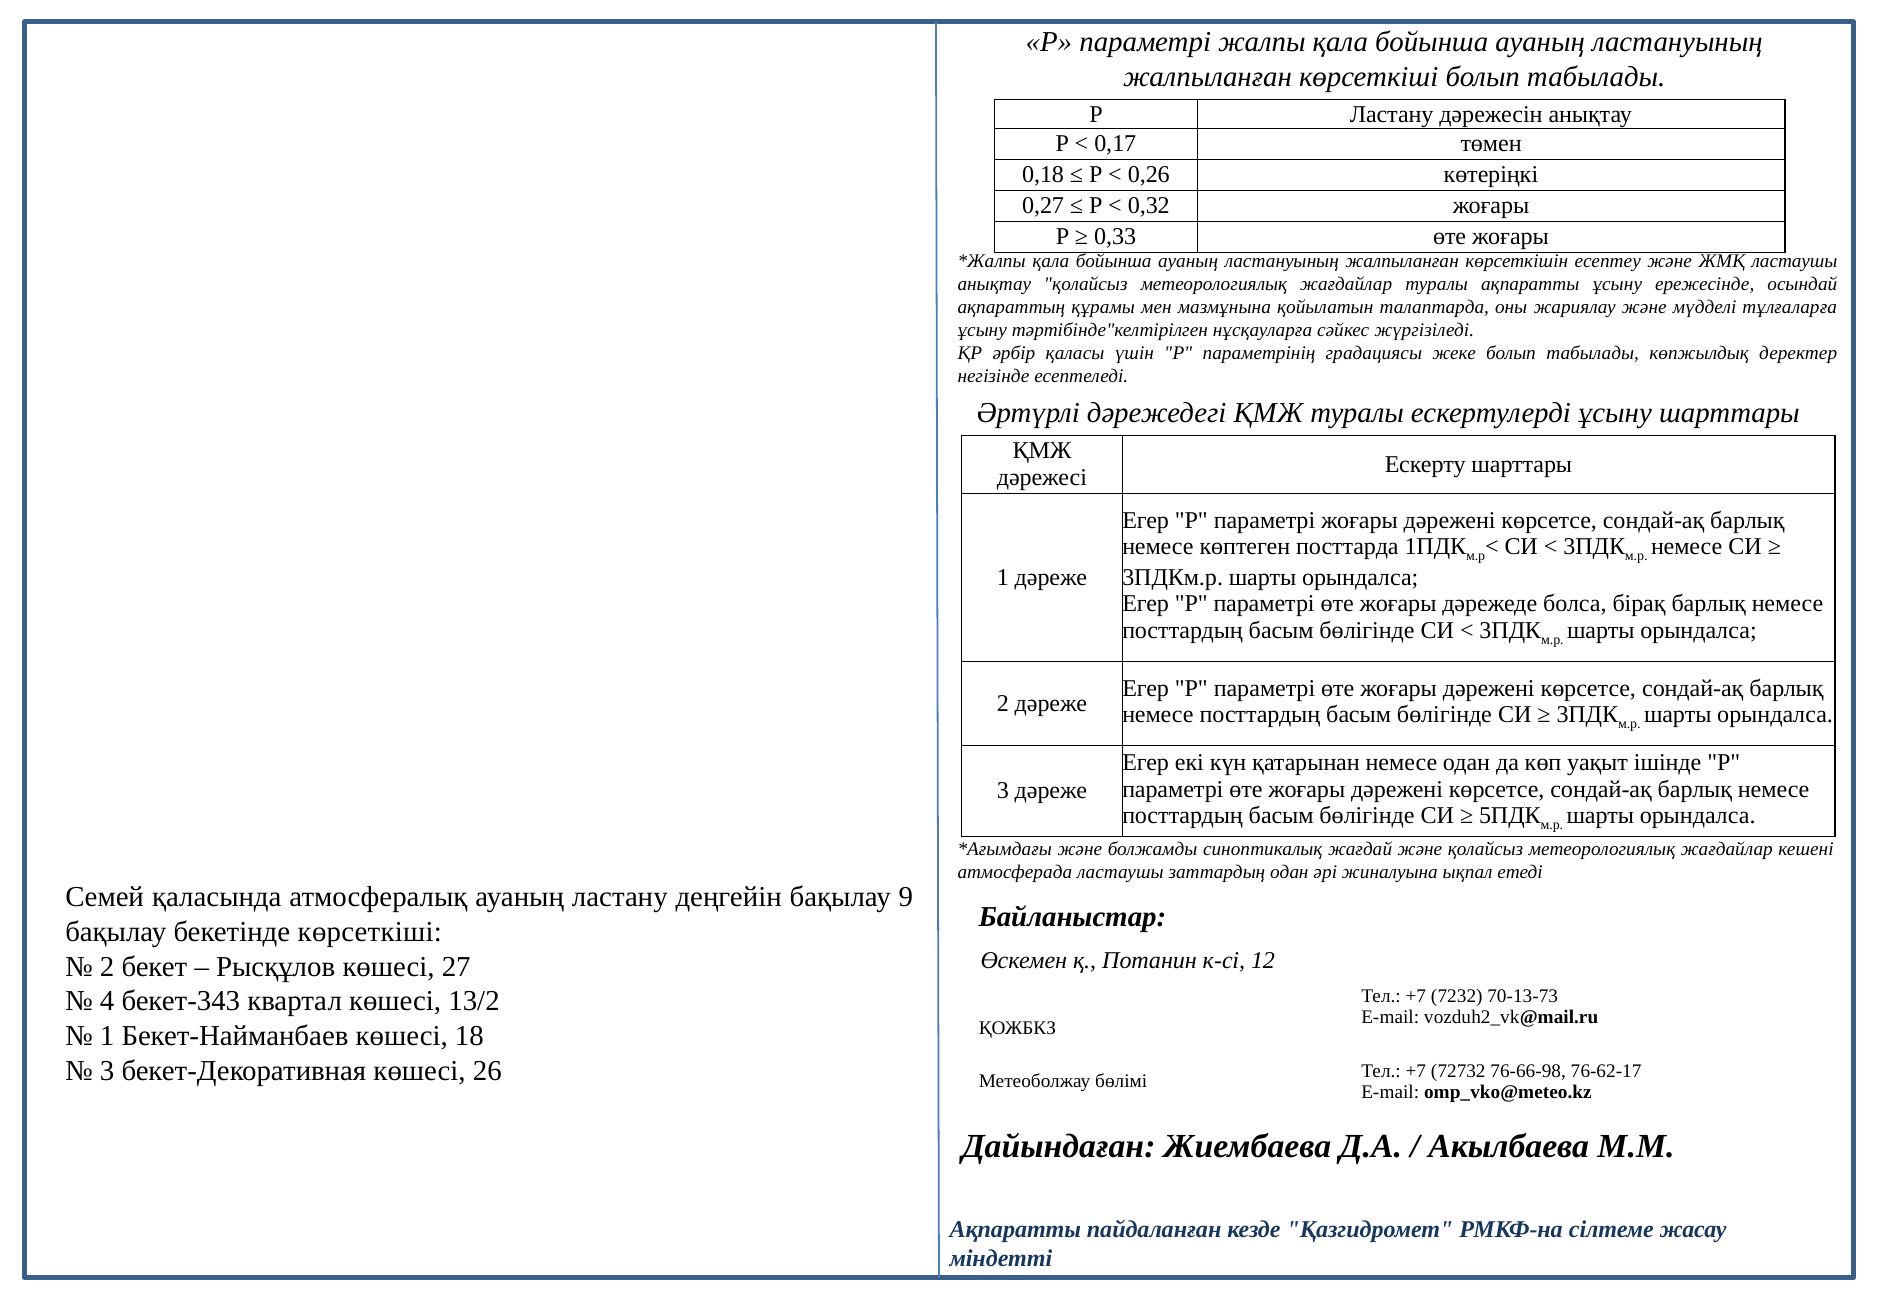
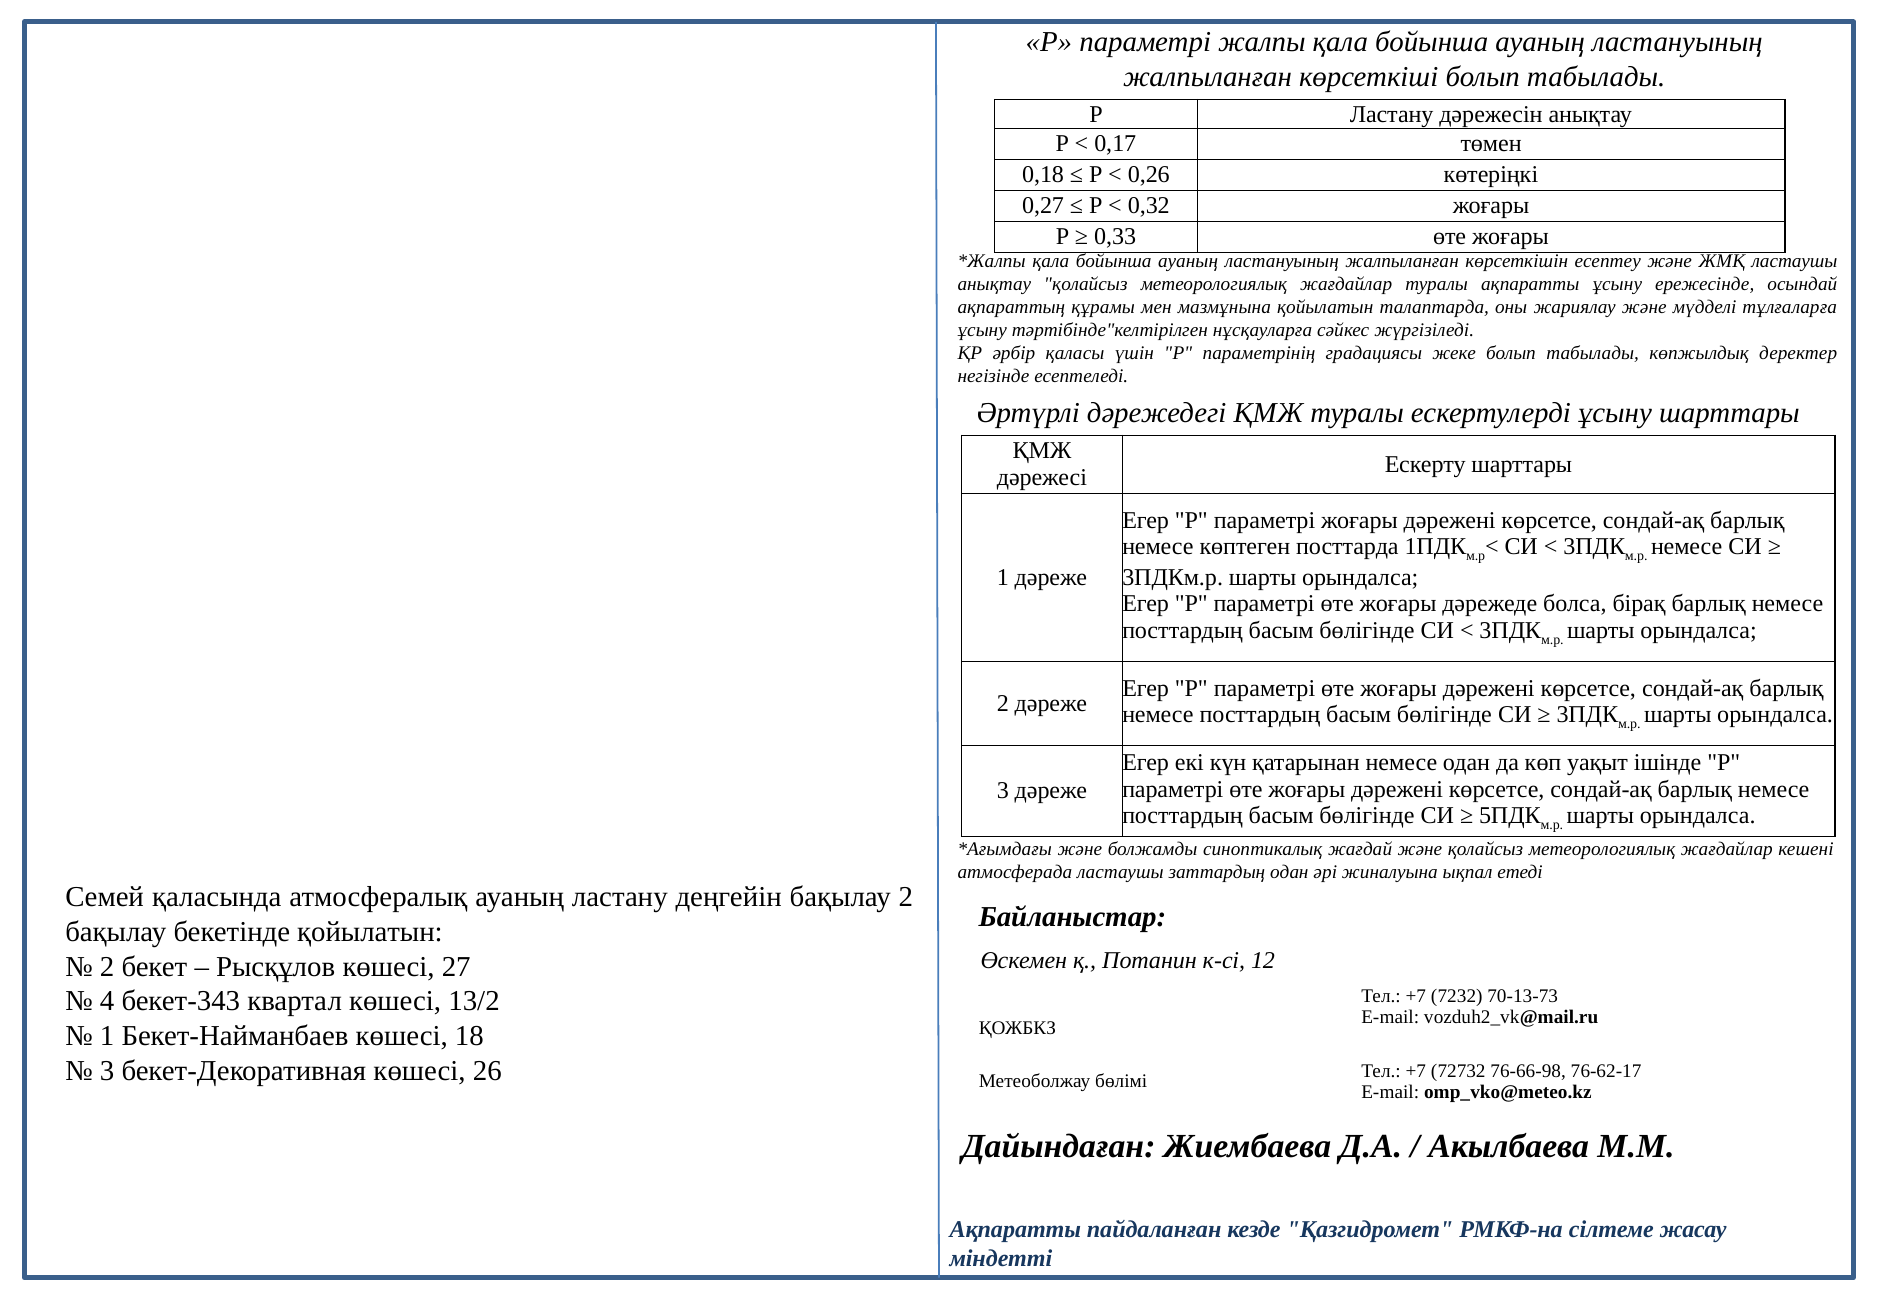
бақылау 9: 9 -> 2 (906, 897)
бекетінде көрсеткіші: көрсеткіші -> қойылатын (370, 932)
